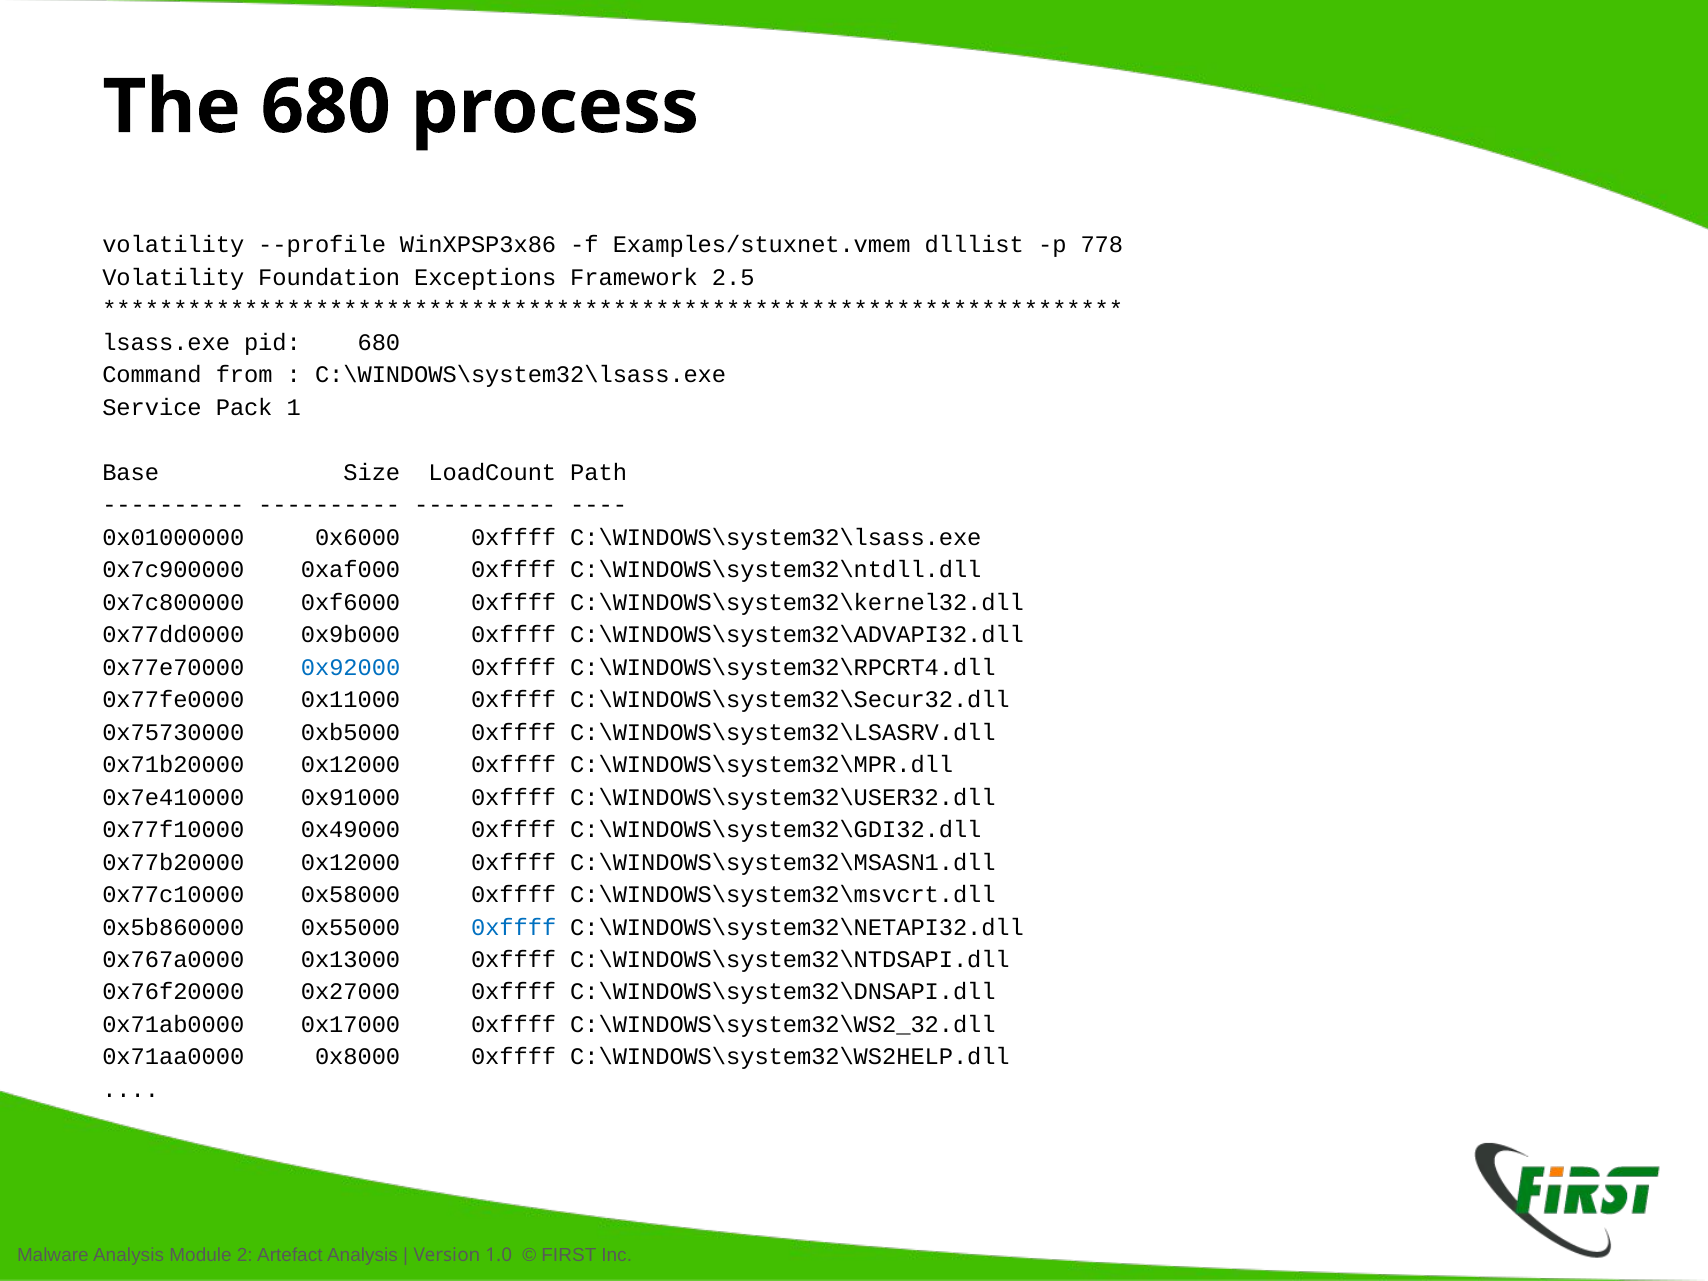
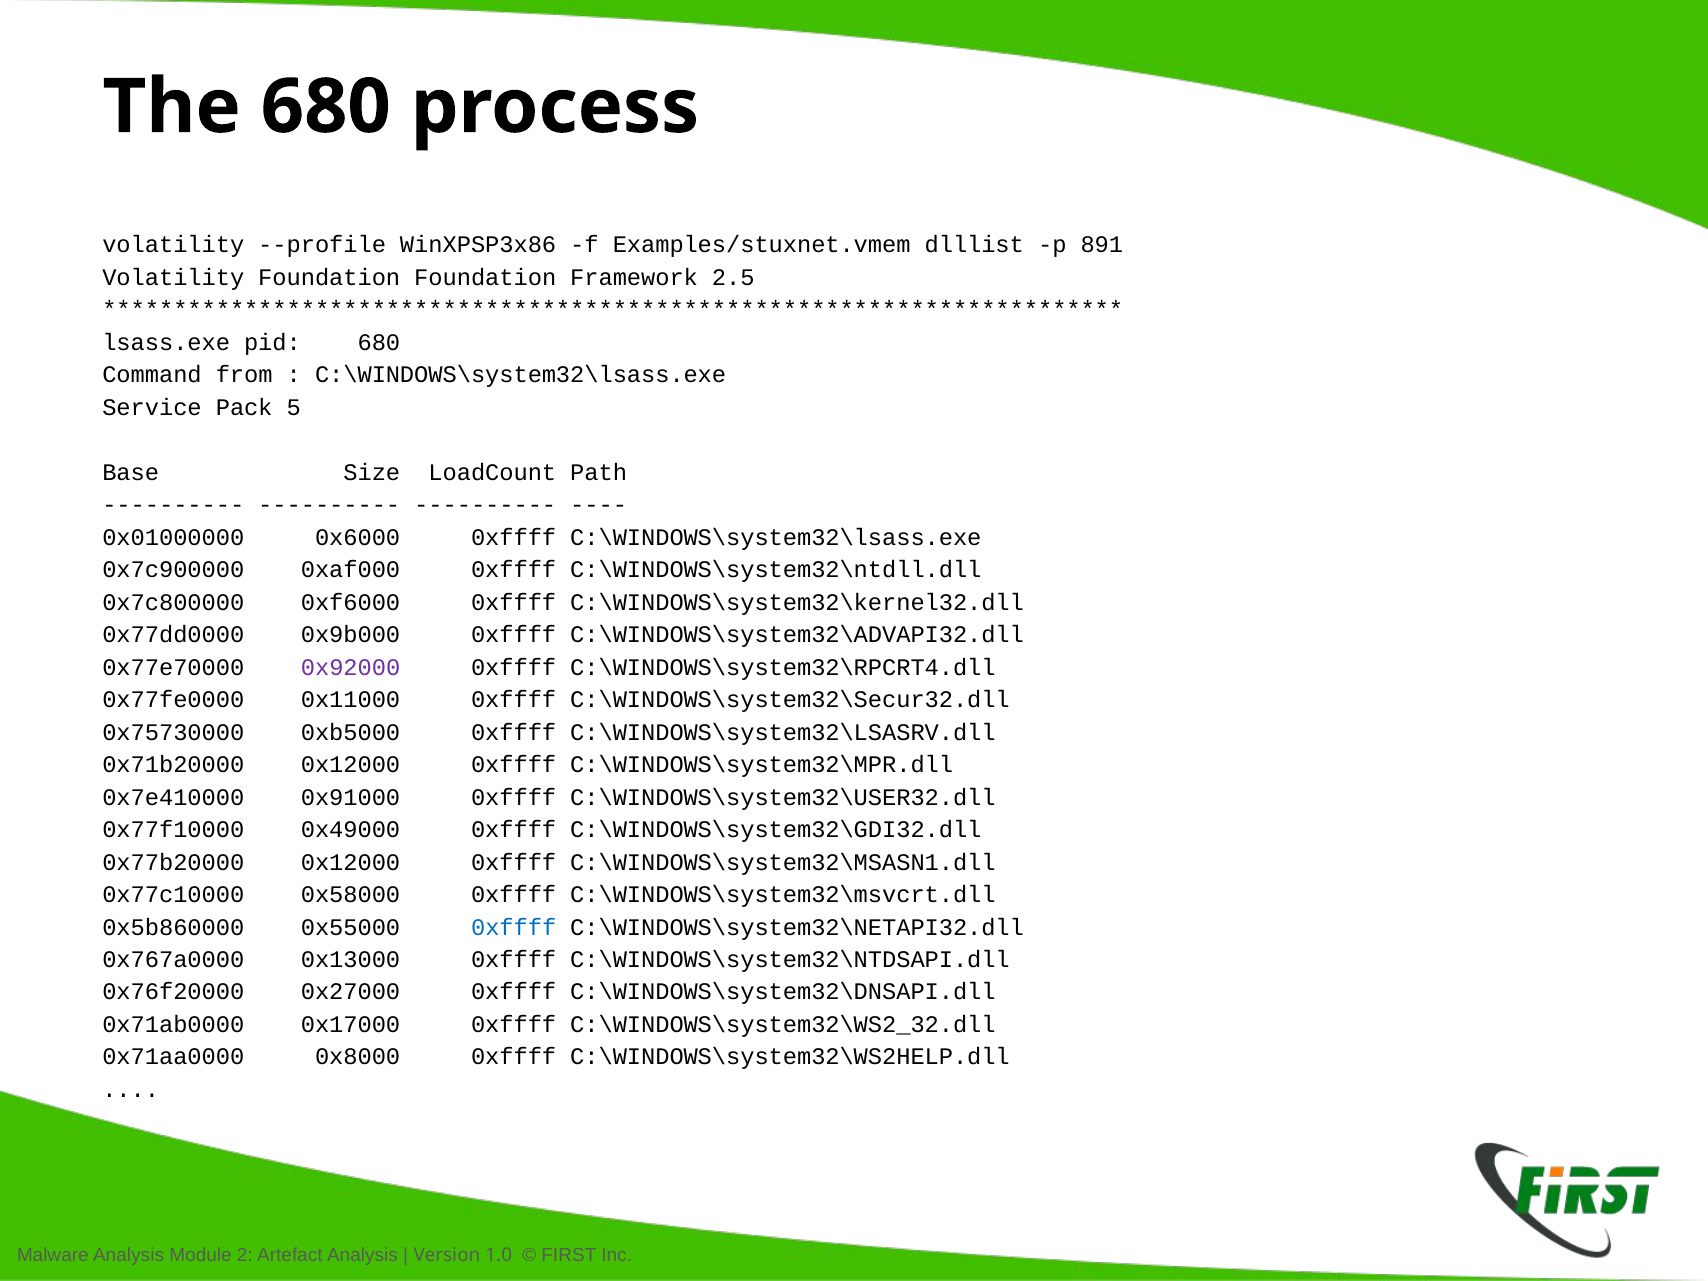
778: 778 -> 891 (1102, 245)
Foundation Exceptions: Exceptions -> Foundation (485, 278)
1: 1 -> 5 (294, 408)
0x92000 colour: blue -> purple (351, 667)
